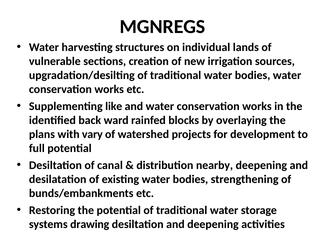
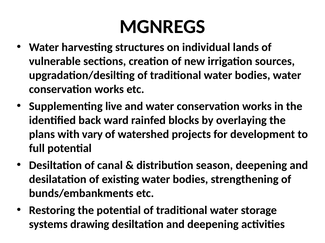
like: like -> live (114, 107)
nearby: nearby -> season (214, 166)
